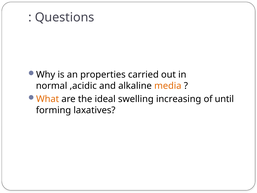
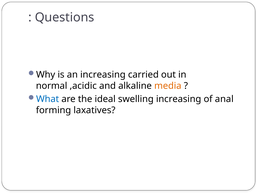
an properties: properties -> increasing (103, 75)
What colour: orange -> blue (48, 99)
until: until -> anal (224, 99)
